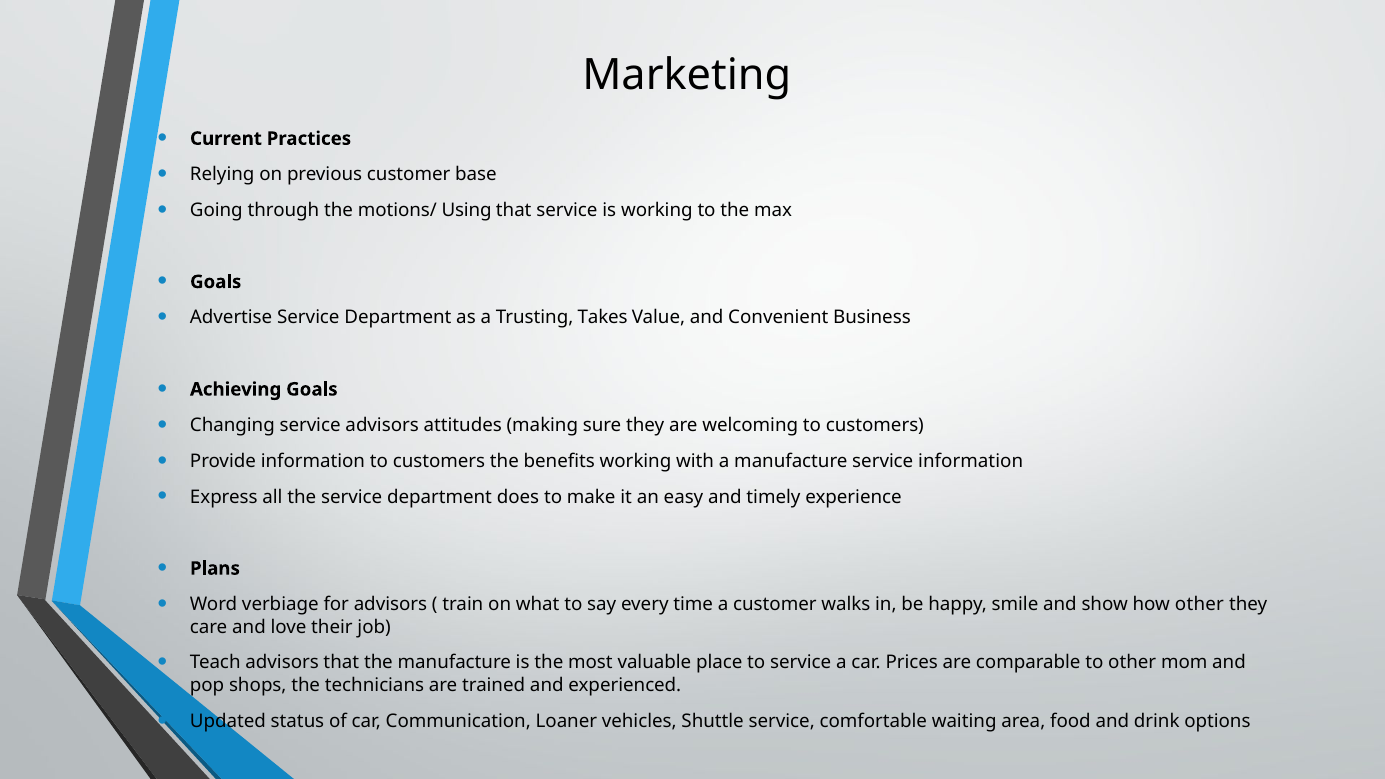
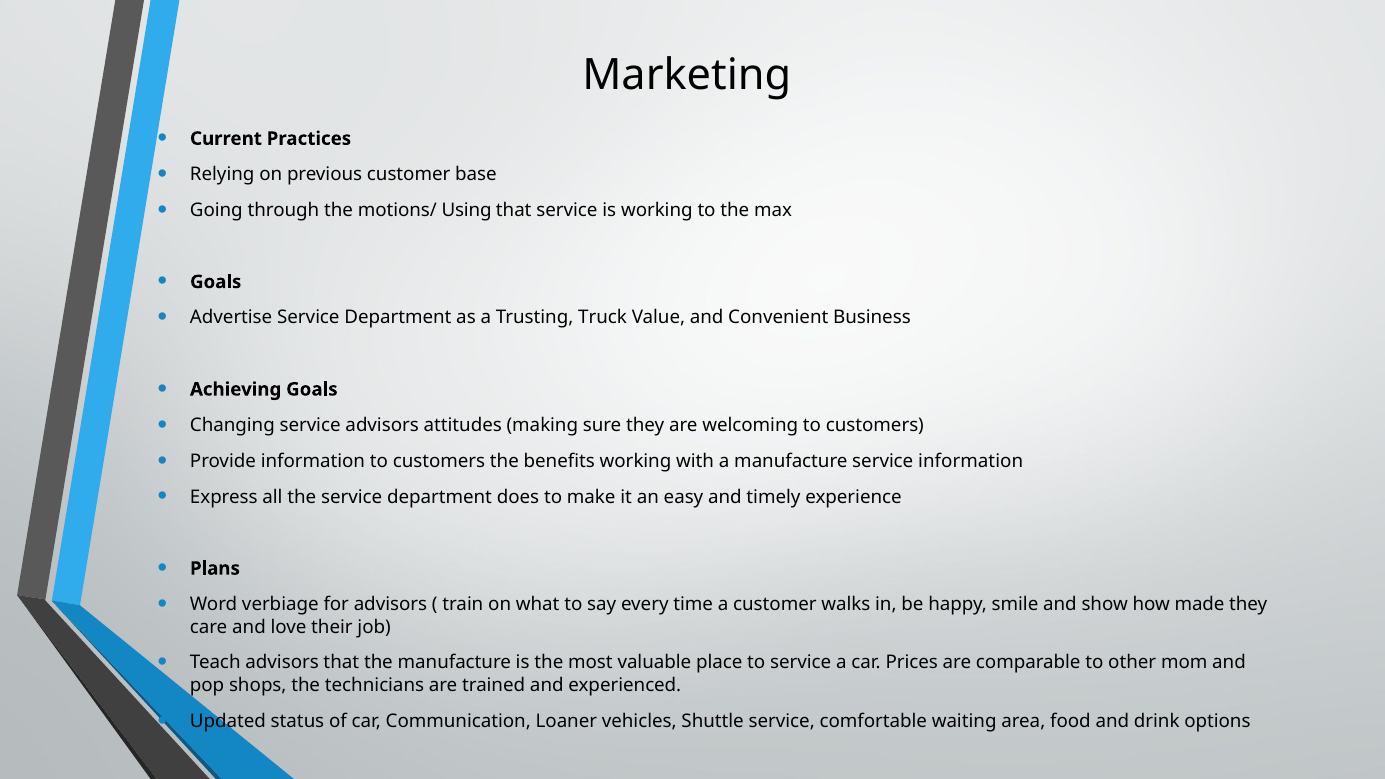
Takes: Takes -> Truck (603, 318)
how other: other -> made (1200, 604)
